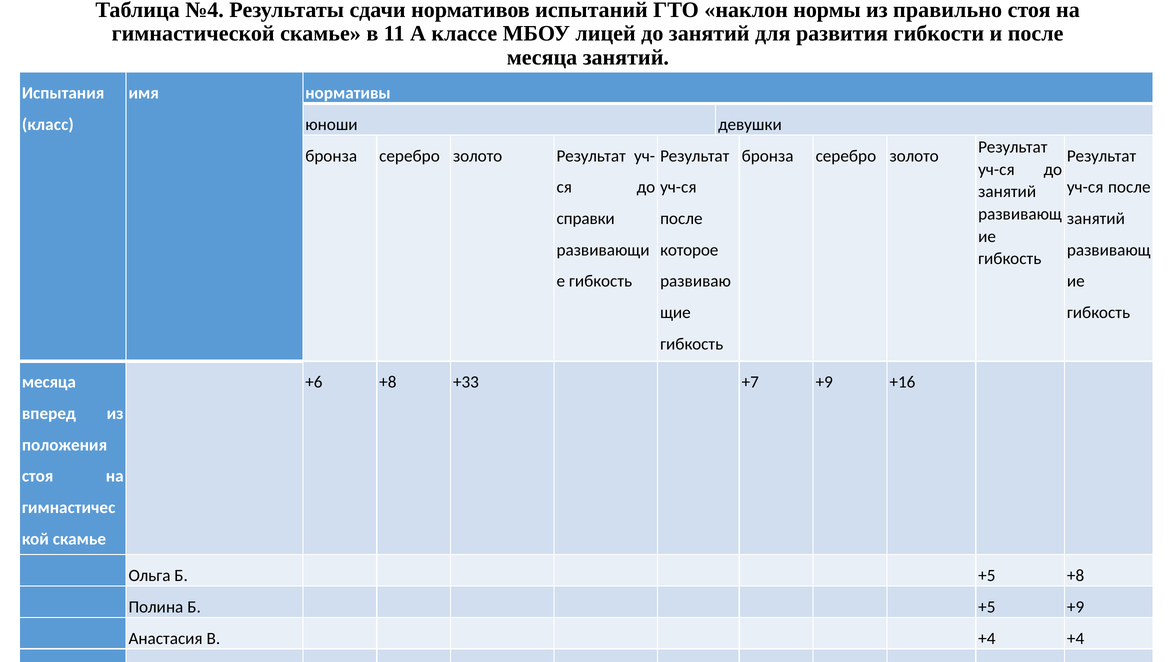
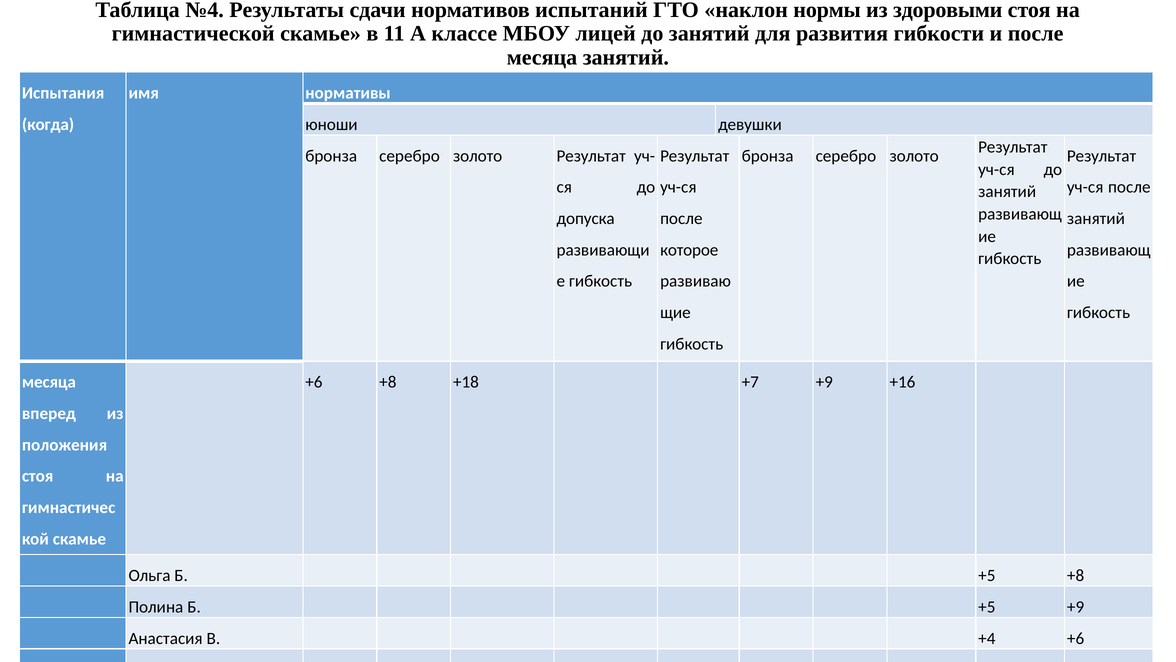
правильно: правильно -> здоровыми (948, 10)
класс: класс -> когда (48, 125)
справки: справки -> допуска (586, 218)
+8 +33: +33 -> +18 (466, 382)
В +4 +4: +4 -> +6 (1076, 638)
